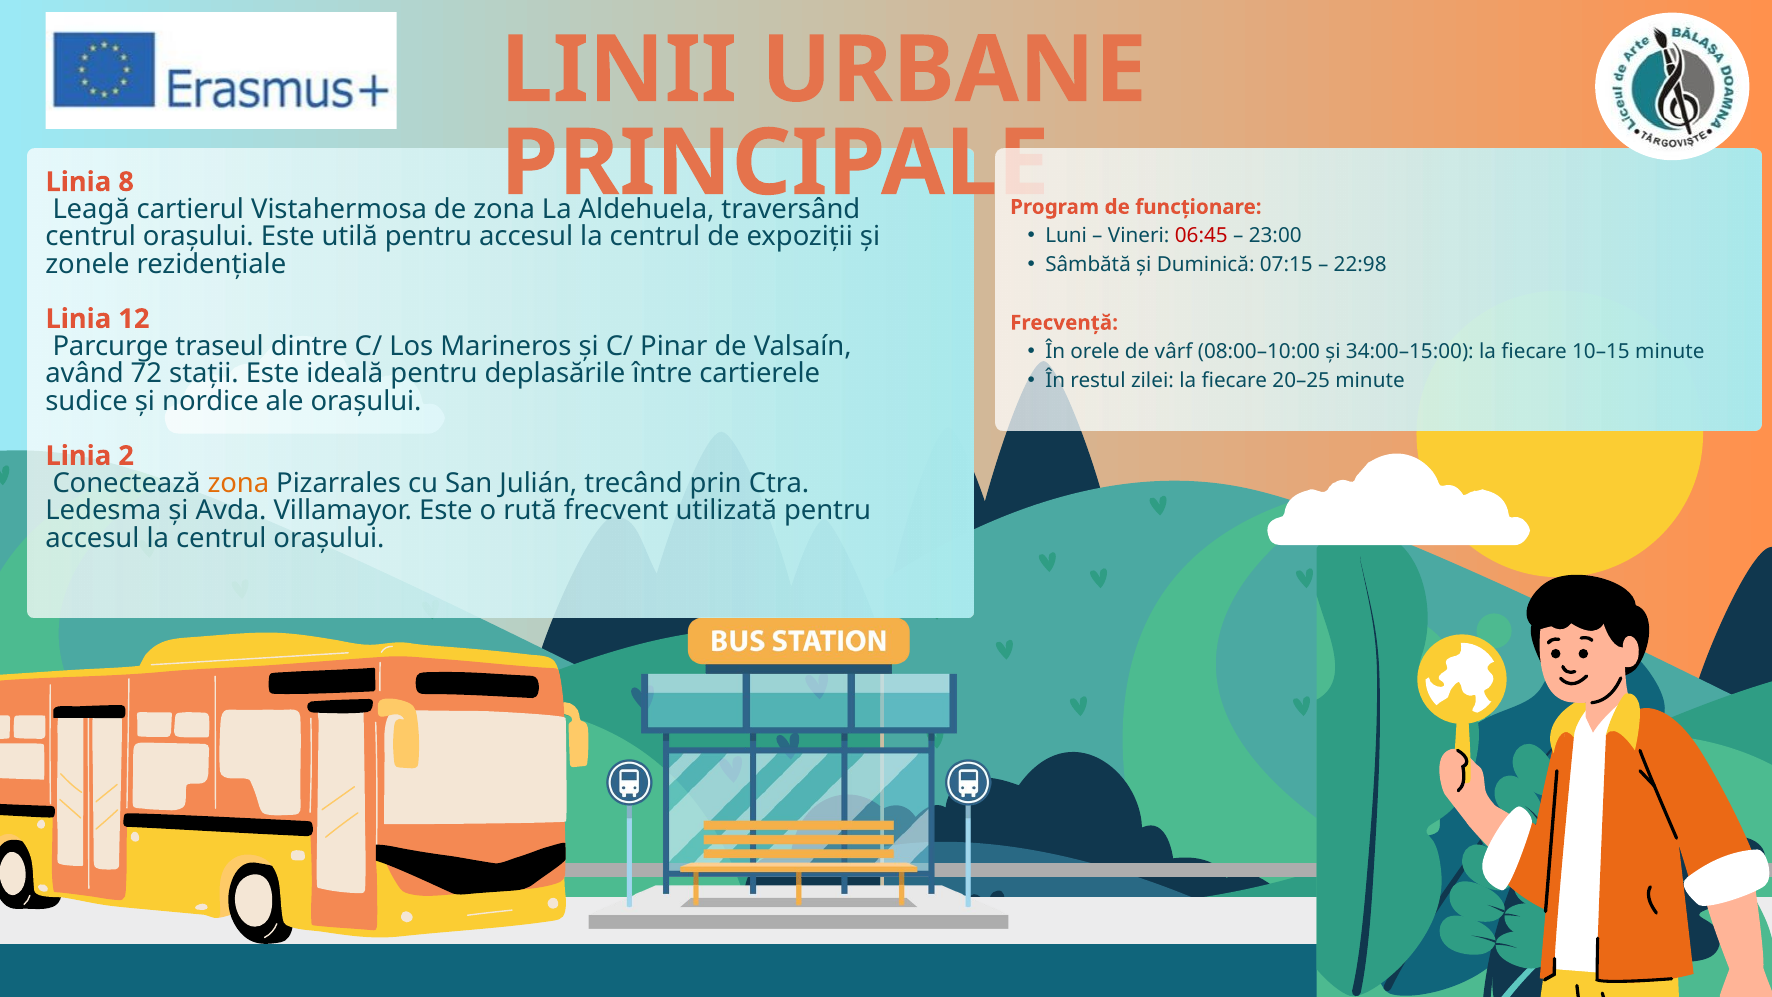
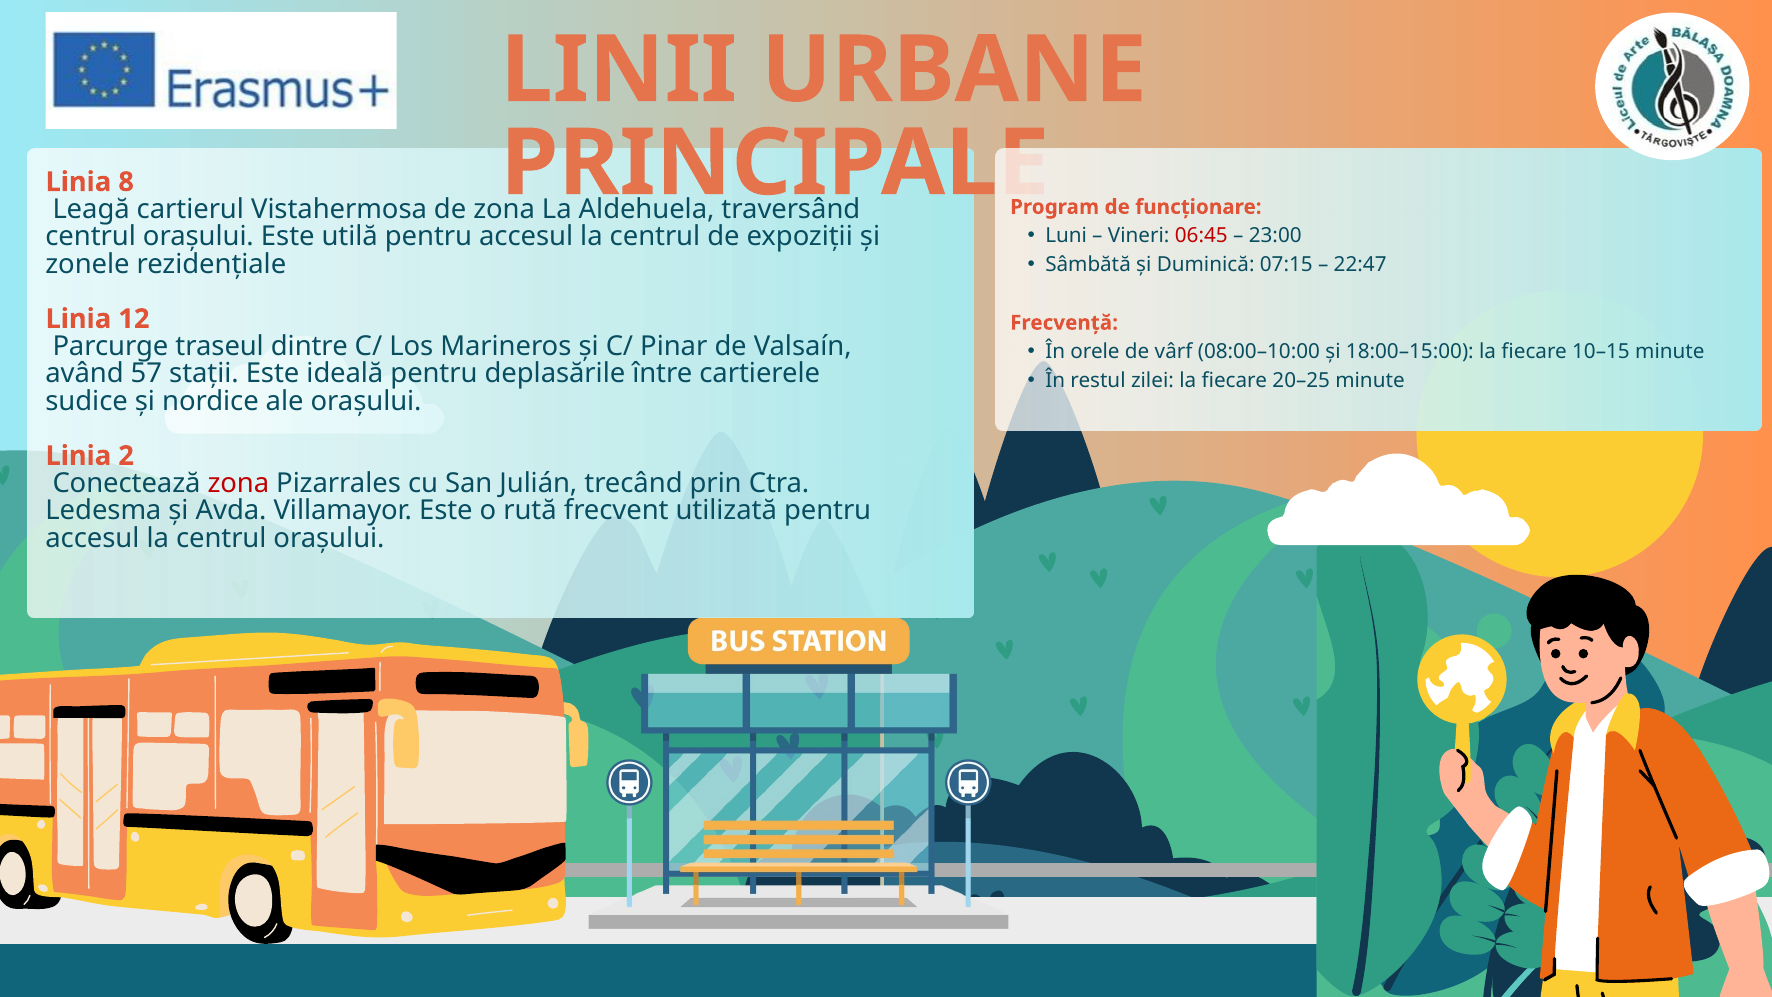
22:98: 22:98 -> 22:47 (1360, 265)
34:00–15:00: 34:00–15:00 -> 18:00–15:00 (1410, 352)
72: 72 -> 57 (146, 374)
zona colour: orange -> red (238, 483)
